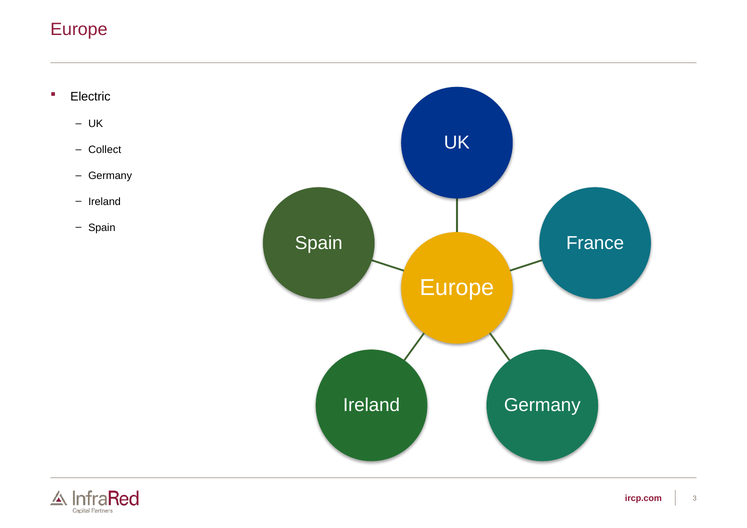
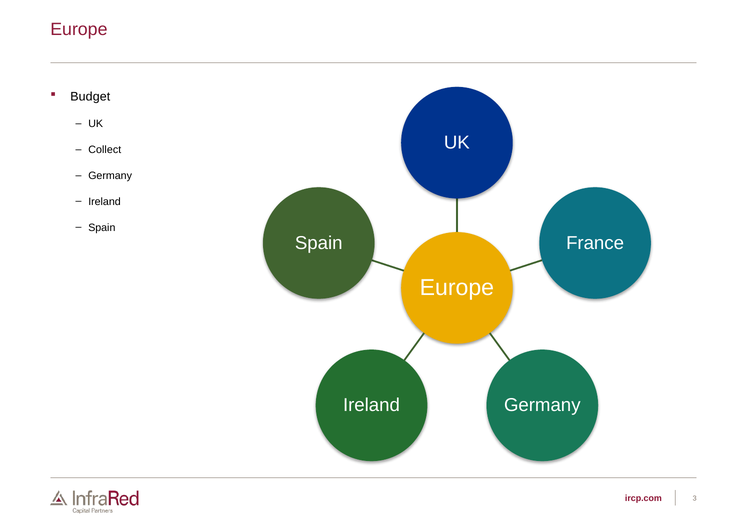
Electric: Electric -> Budget (90, 97)
